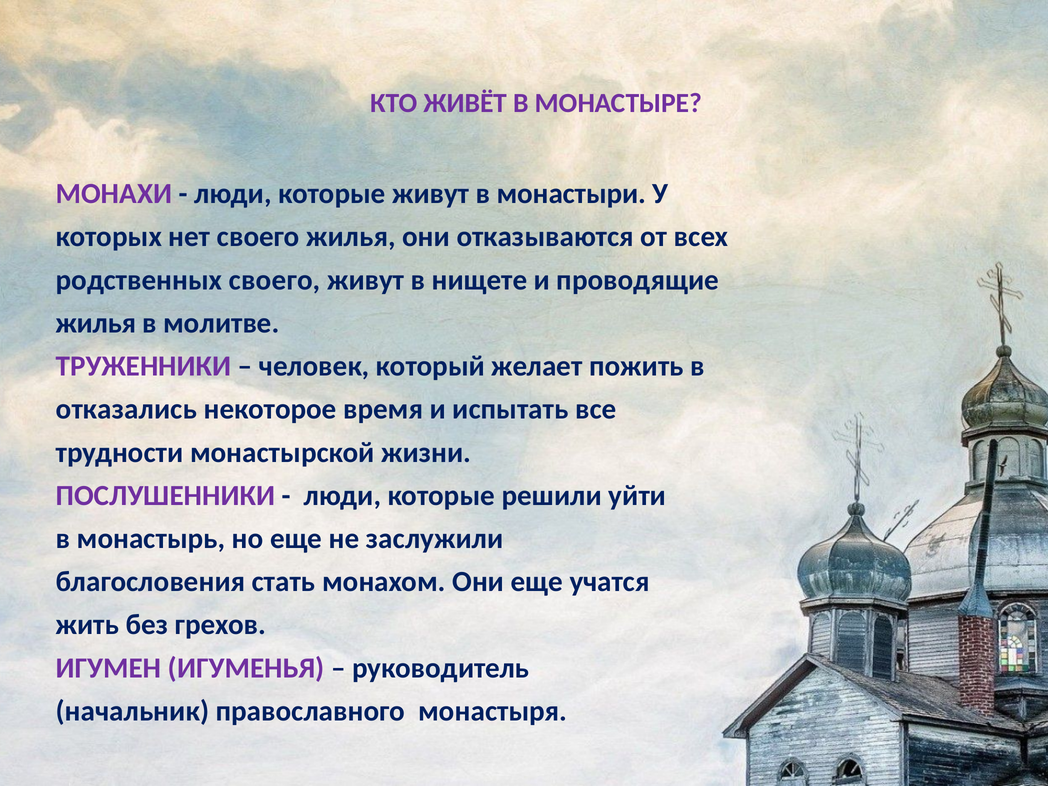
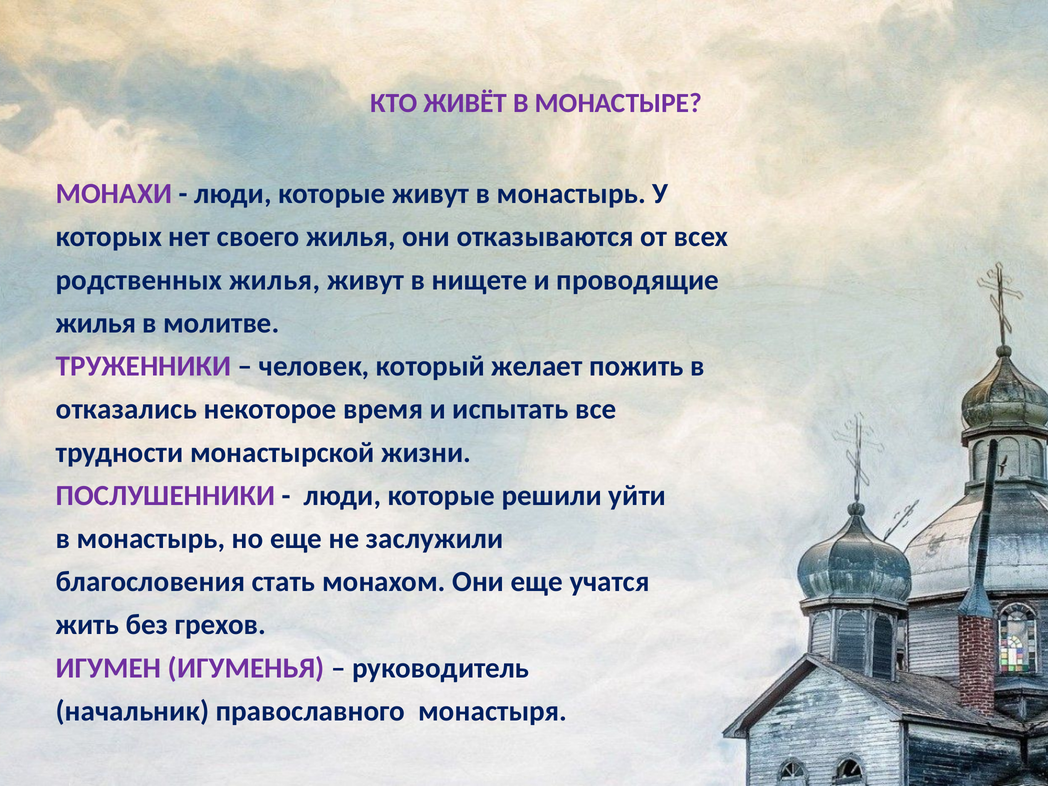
живут в монастыри: монастыри -> монастырь (571, 194)
родственных своего: своего -> жилья (275, 280)
